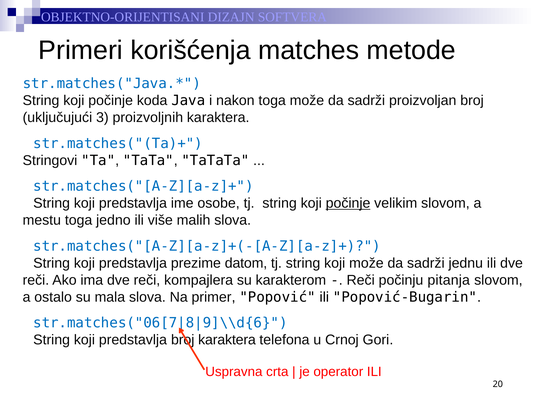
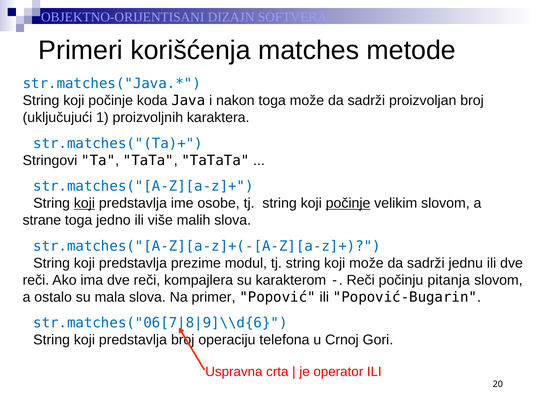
3: 3 -> 1 (102, 117)
koji underline: none -> present (84, 203)
mestu: mestu -> strane (42, 220)
datom: datom -> modul (246, 263)
broj karaktera: karaktera -> operaciju (227, 339)
